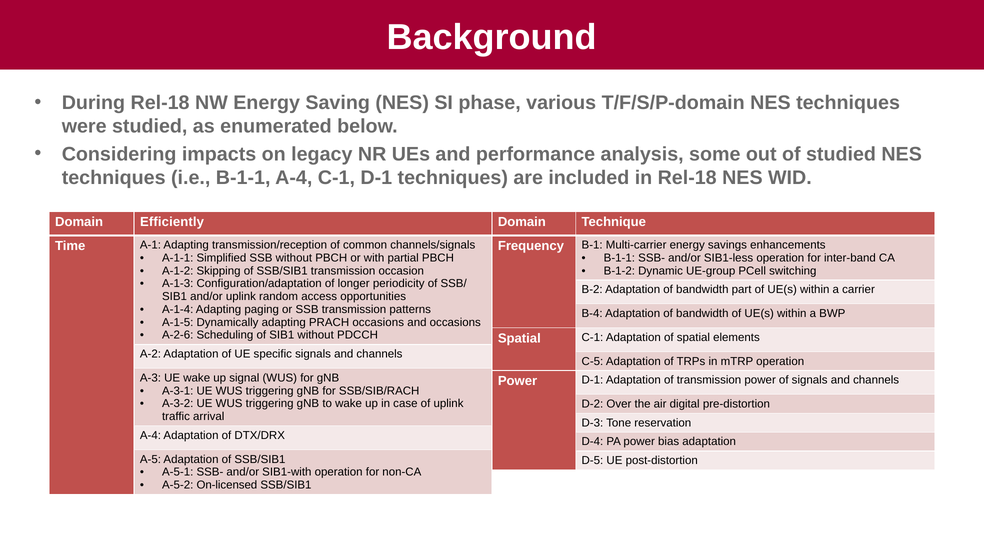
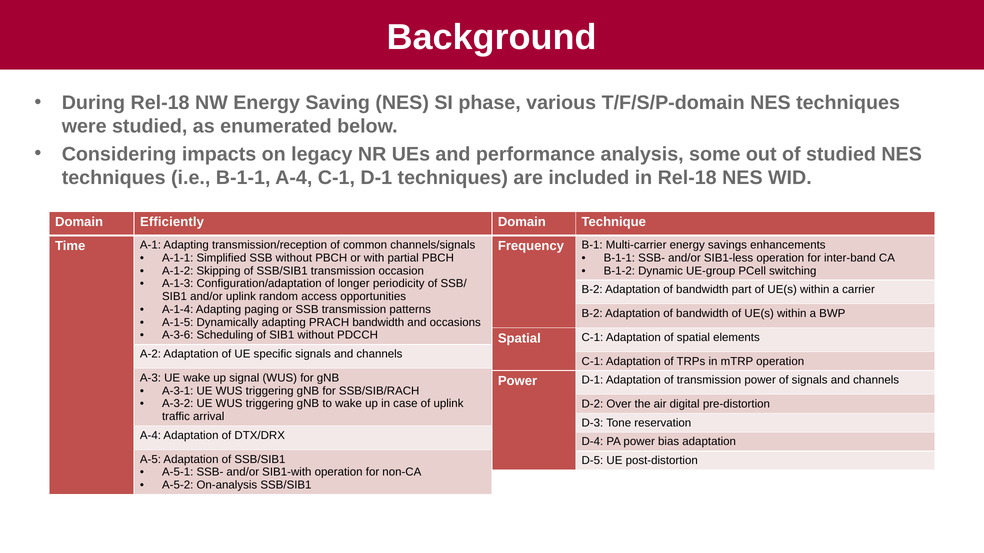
B-4: B-4 -> B-2 (592, 314)
PRACH occasions: occasions -> bandwidth (378, 323)
A-2-6: A-2-6 -> A-3-6 (178, 336)
C-5: C-5 -> C-1 (592, 362)
On-licensed: On-licensed -> On-analysis (227, 486)
